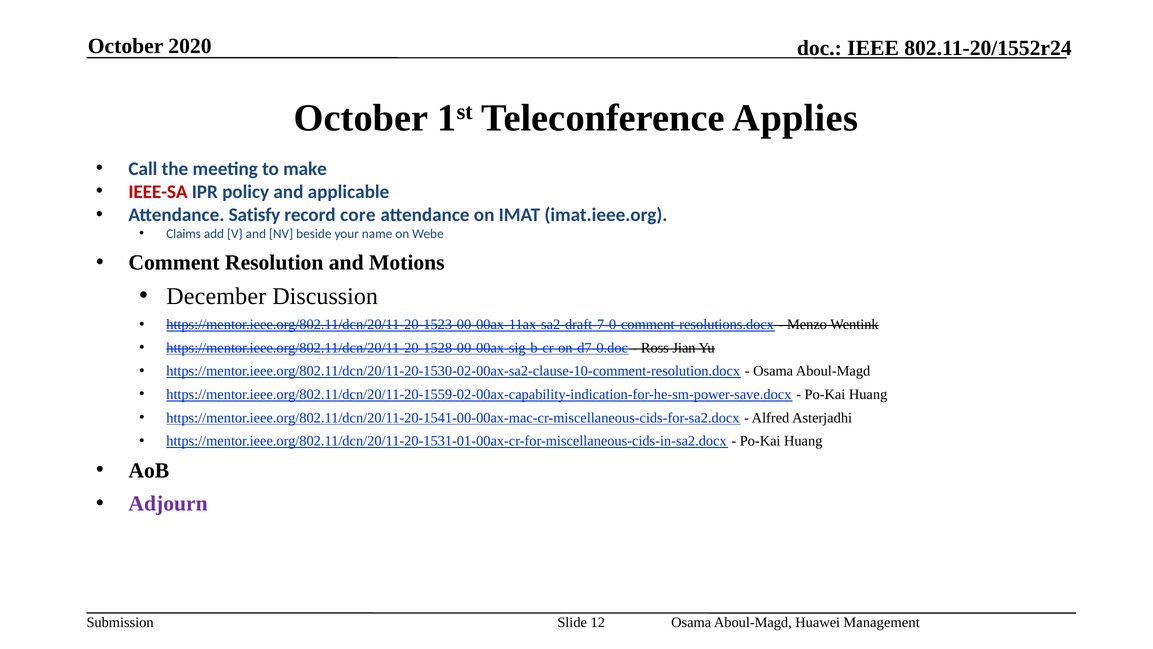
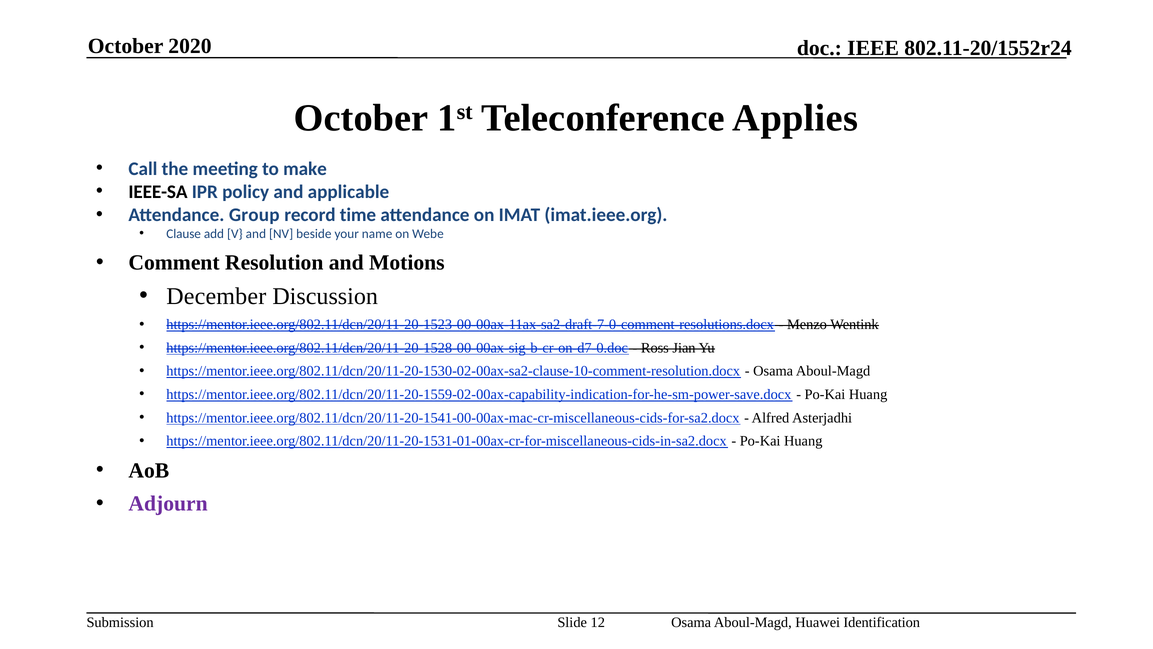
IEEE-SA colour: red -> black (158, 192)
Satisfy: Satisfy -> Group (254, 215)
core: core -> time (358, 215)
Claims: Claims -> Clause (184, 234)
Management: Management -> Identification (882, 622)
